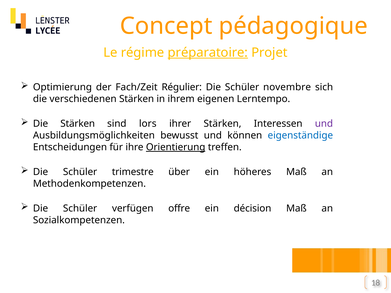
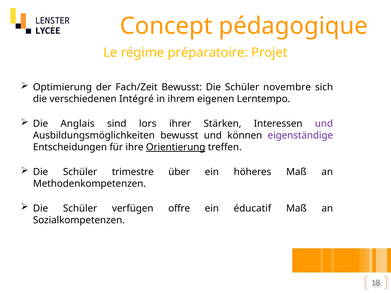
préparatoire underline: present -> none (208, 53)
Fach/Zeit Régulier: Régulier -> Bewusst (182, 87)
verschiedenen Stärken: Stärken -> Intégré (136, 99)
Die Stärken: Stärken -> Anglais (78, 124)
eigenständige colour: blue -> purple (300, 136)
décision: décision -> éducatif (252, 209)
